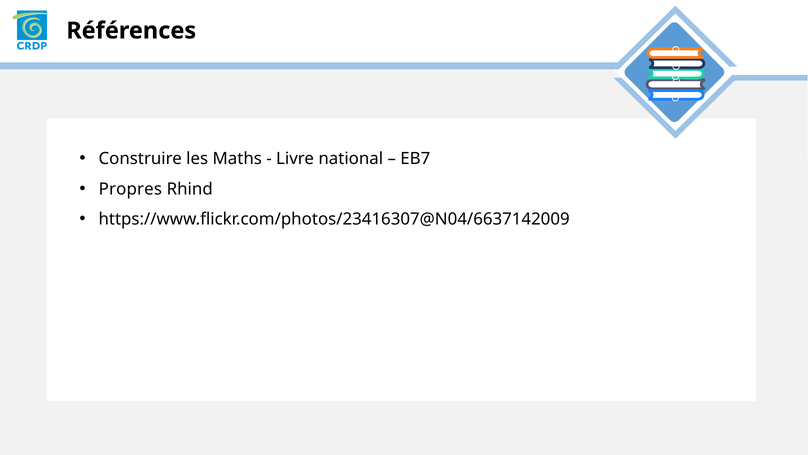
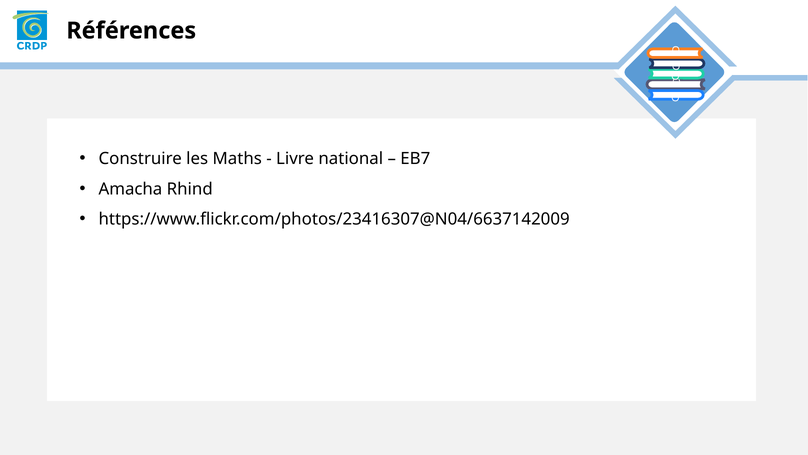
Propres: Propres -> Amacha (130, 189)
